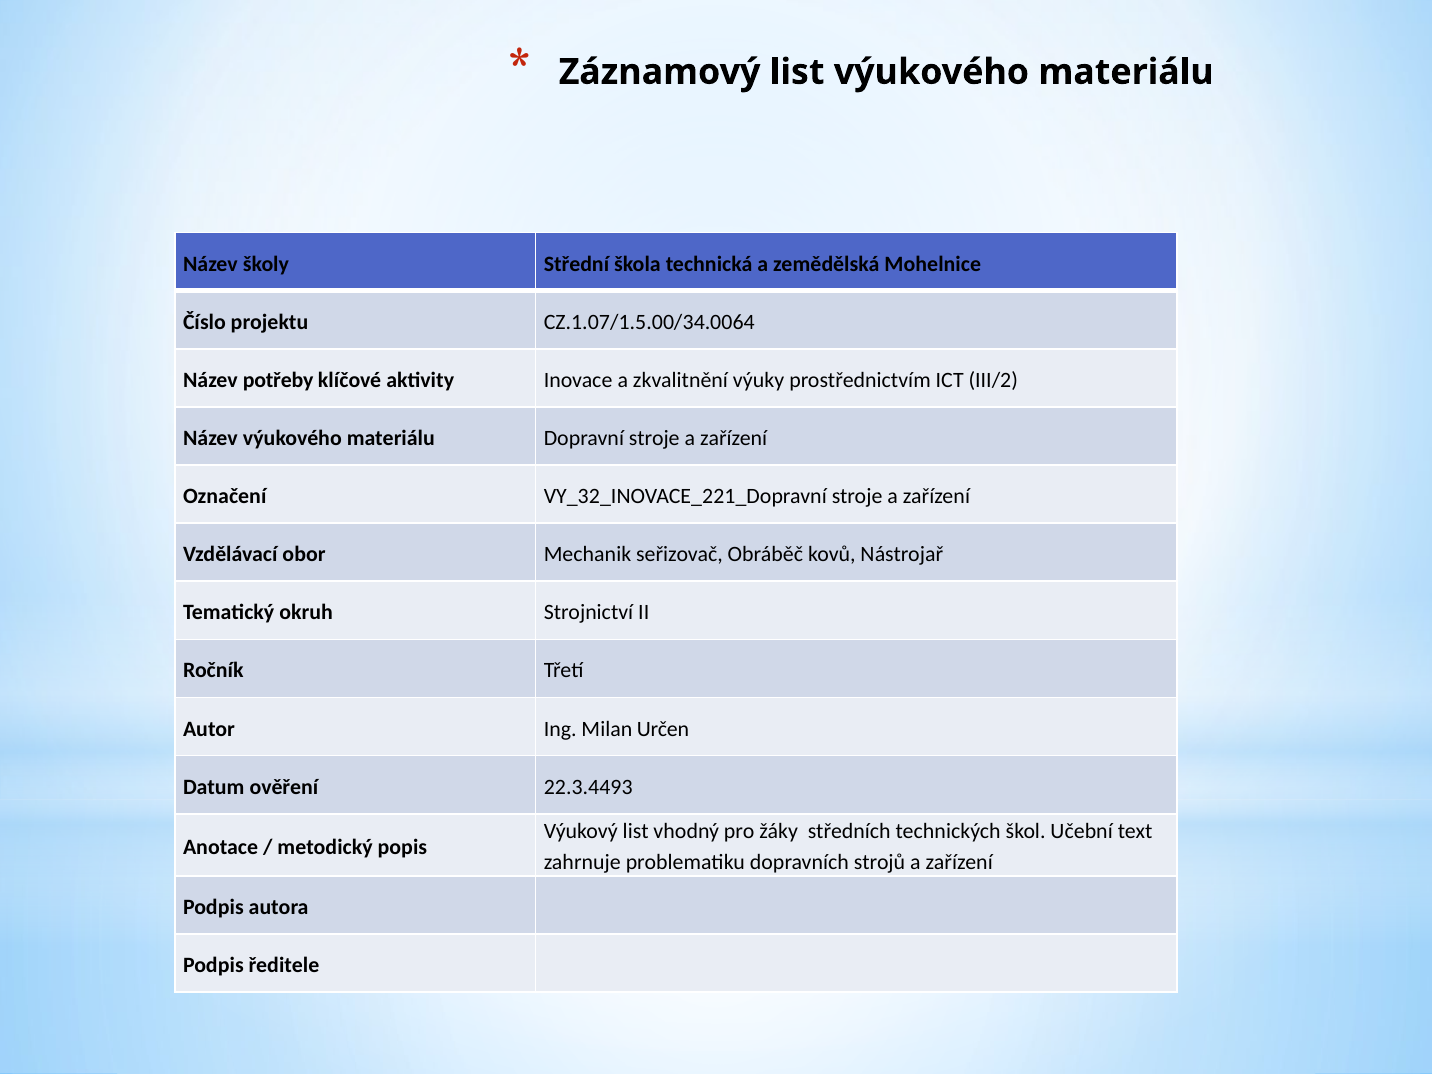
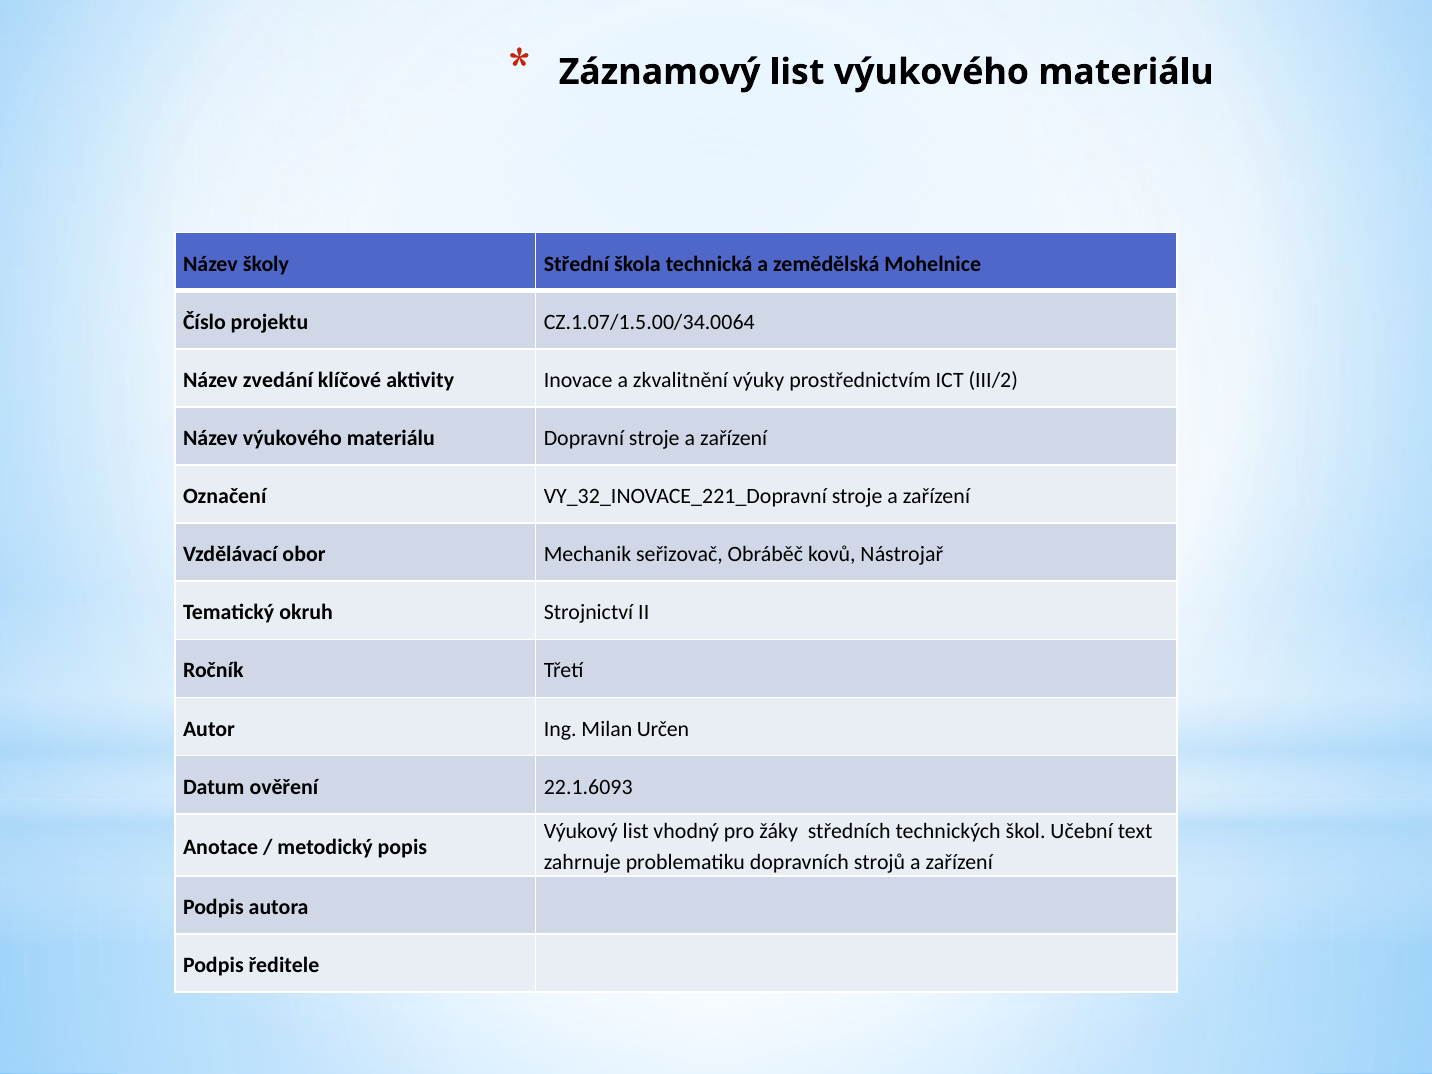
potřeby: potřeby -> zvedání (278, 380)
22.3.4493: 22.3.4493 -> 22.1.6093 (588, 787)
